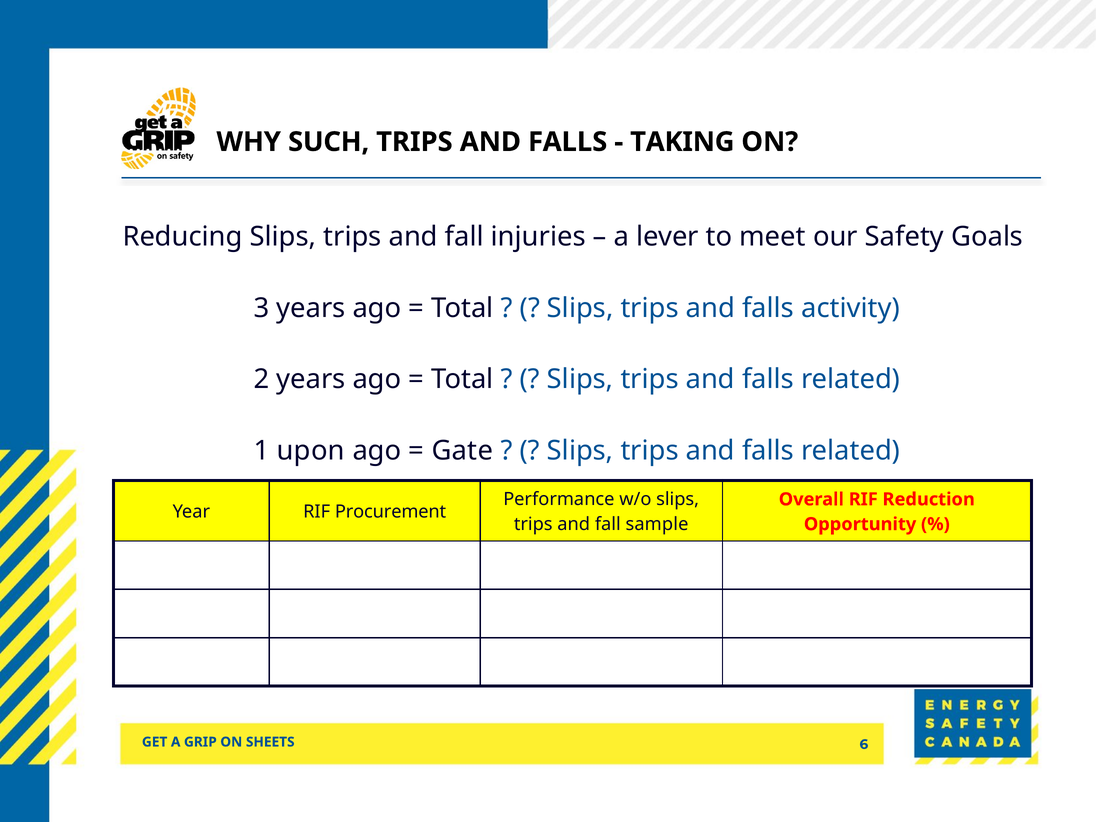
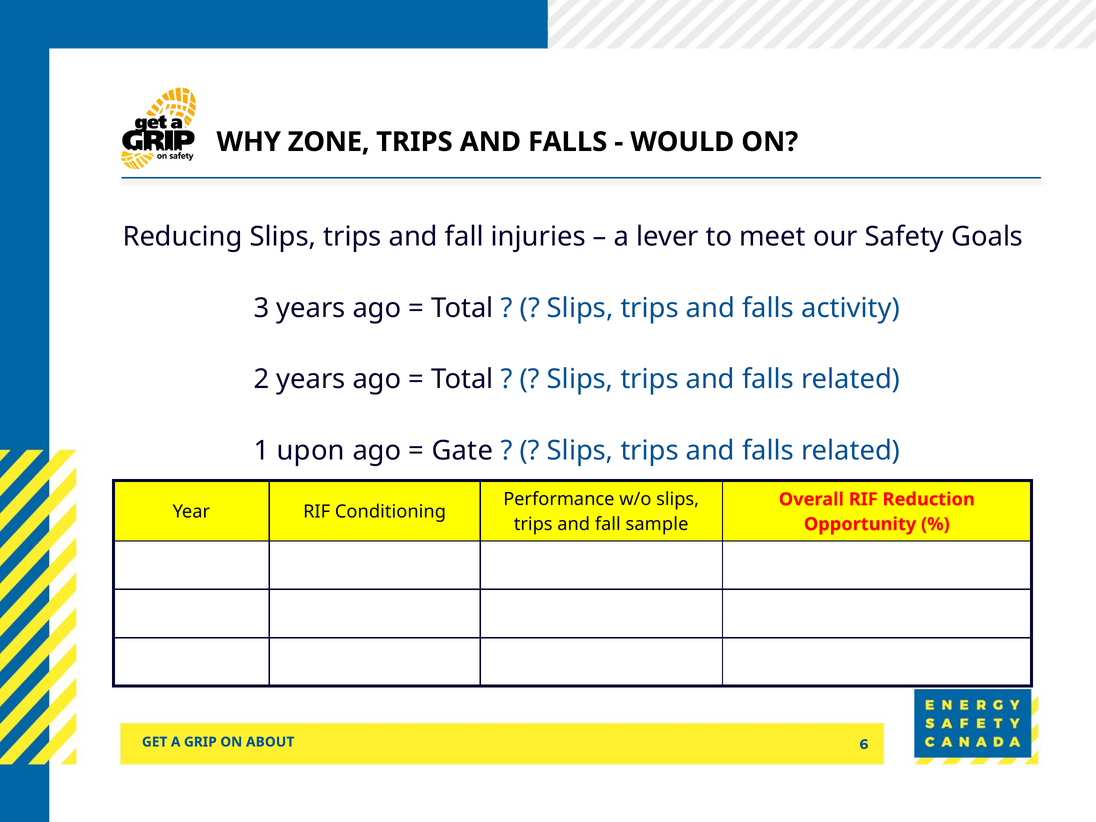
SUCH: SUCH -> ZONE (329, 142)
TAKING: TAKING -> WOULD (682, 142)
Procurement: Procurement -> Conditioning (390, 512)
SHEETS: SHEETS -> ABOUT (270, 742)
